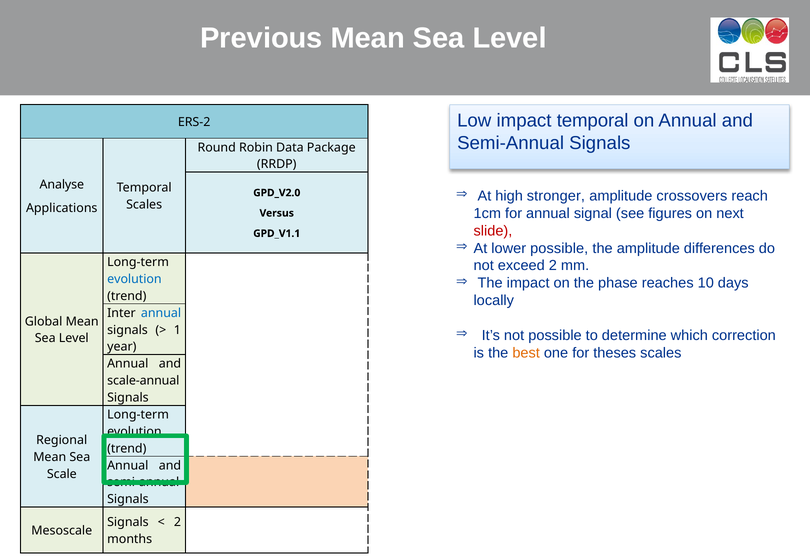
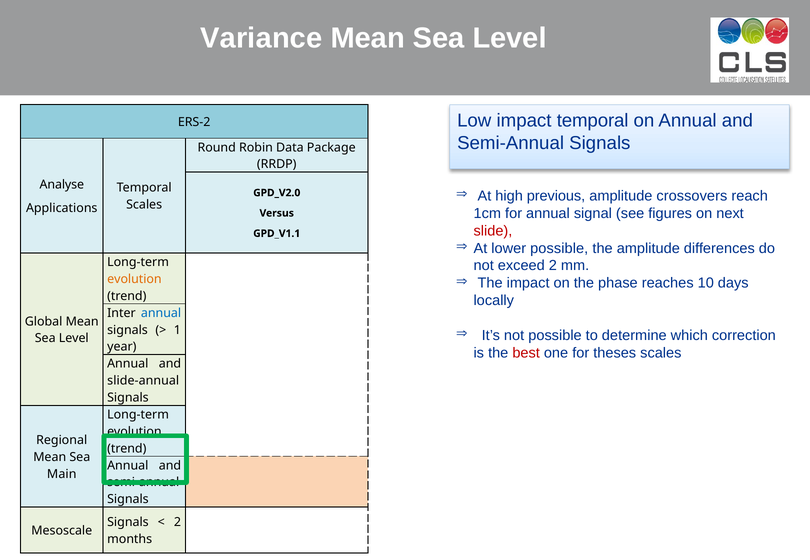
Previous: Previous -> Variance (261, 38)
stronger: stronger -> previous (556, 196)
evolution colour: blue -> orange (134, 279)
best colour: orange -> red (526, 353)
scale-annual: scale-annual -> slide-annual (143, 381)
Scale: Scale -> Main (62, 475)
